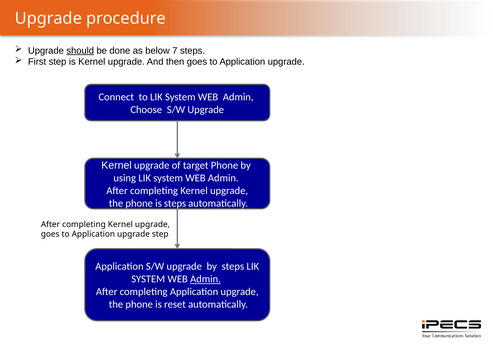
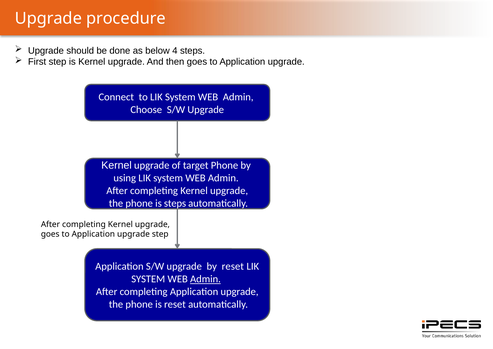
should underline: present -> none (80, 51)
7: 7 -> 4 (175, 51)
by steps: steps -> reset (233, 266)
